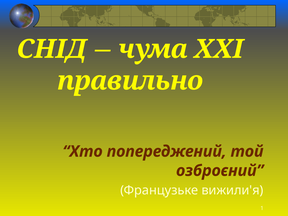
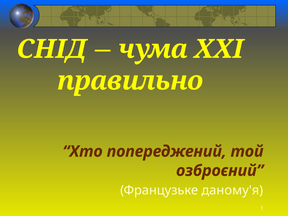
вижили'я: вижили'я -> даному'я (232, 190)
